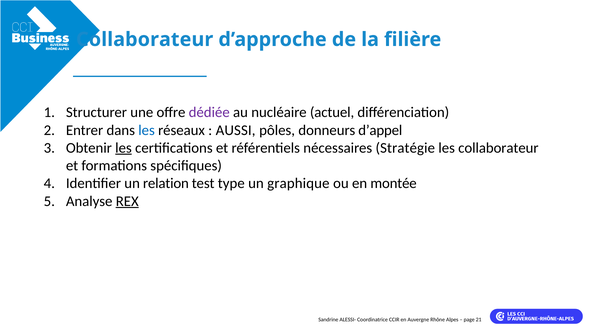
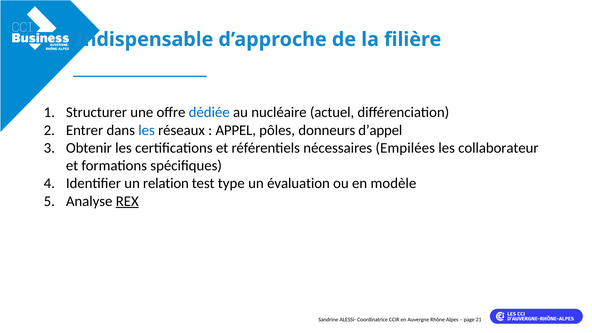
Collaborateur: Collaborateur -> Indispensable (145, 39)
dédiée colour: purple -> blue (209, 112)
AUSSI: AUSSI -> APPEL (236, 130)
les underline: present -> none (123, 148)
Stratégie: Stratégie -> Empilées (405, 148)
graphique: graphique -> évaluation (298, 183)
montée: montée -> modèle (393, 183)
